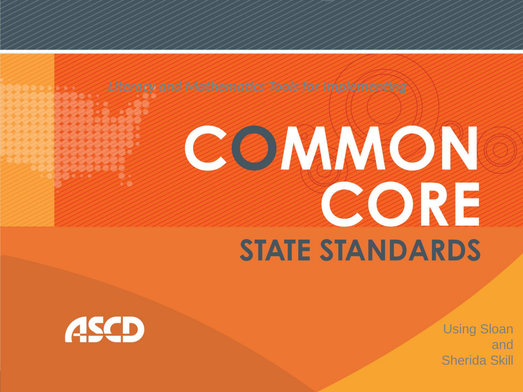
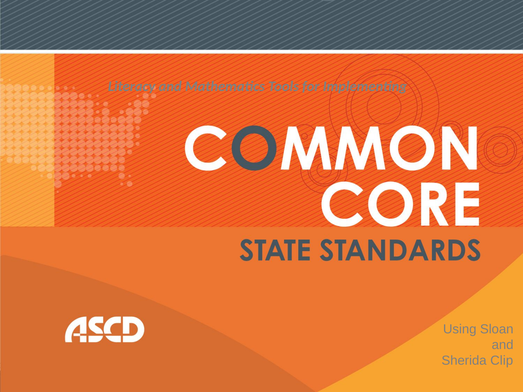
Skill: Skill -> Clip (502, 361)
